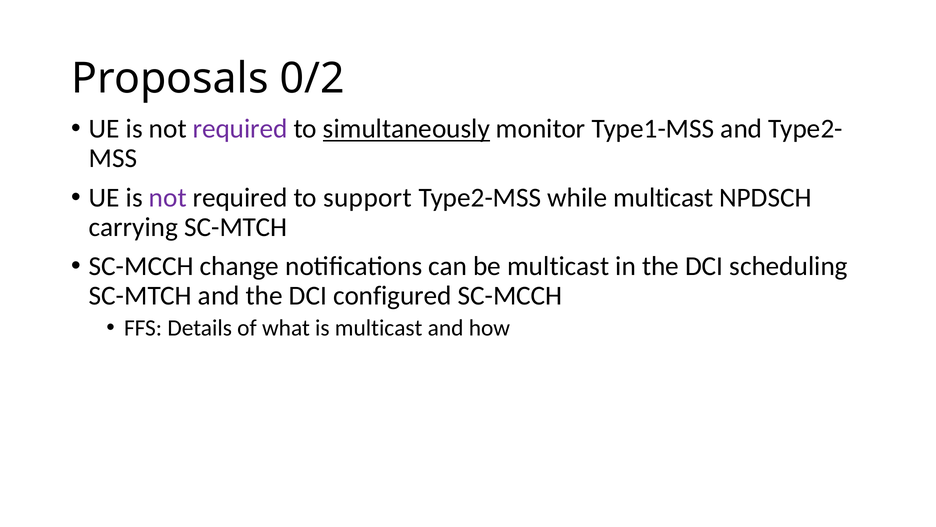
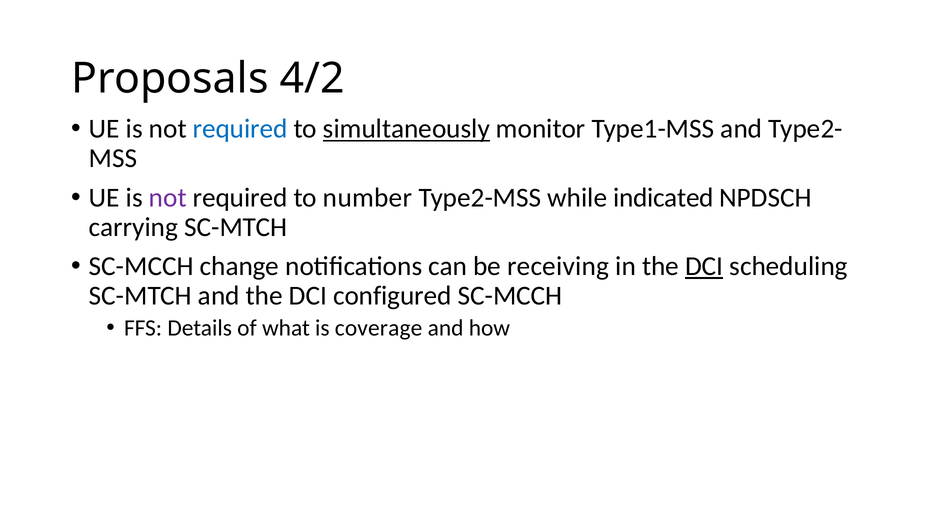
0/2: 0/2 -> 4/2 (312, 79)
required colour: purple -> blue (240, 129)
support: support -> number (368, 197)
while multicast: multicast -> indicated (663, 197)
be multicast: multicast -> receiving (558, 266)
DCI underline: none -> present (704, 266)
is multicast: multicast -> coverage (379, 328)
